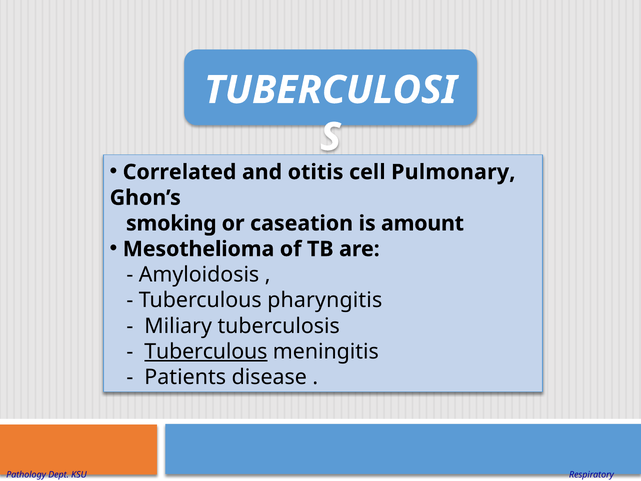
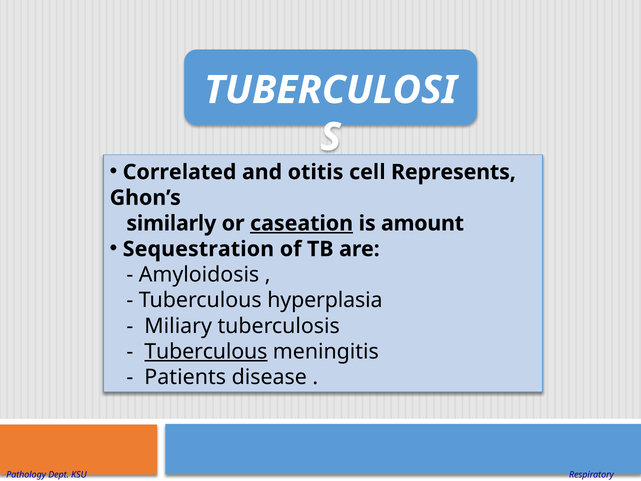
Pulmonary: Pulmonary -> Represents (453, 172)
smoking: smoking -> similarly (171, 223)
caseation underline: none -> present (302, 223)
Mesothelioma: Mesothelioma -> Sequestration (198, 249)
pharyngitis: pharyngitis -> hyperplasia (325, 300)
